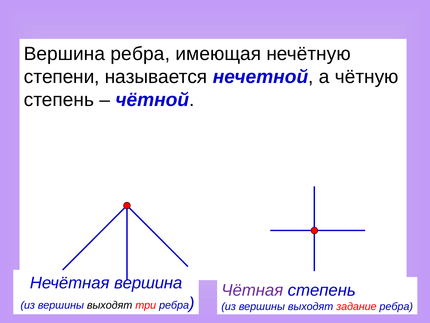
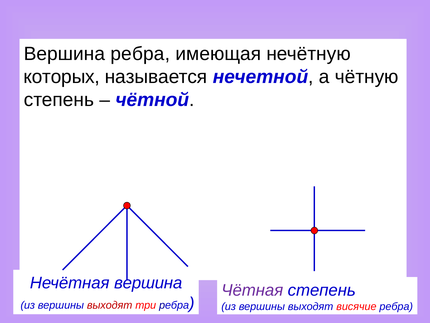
степени: степени -> которых (62, 77)
выходят colour: black -> red (110, 305)
задание: задание -> висячие (356, 306)
